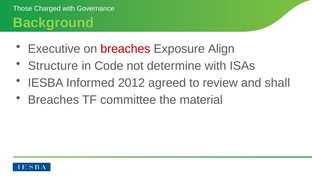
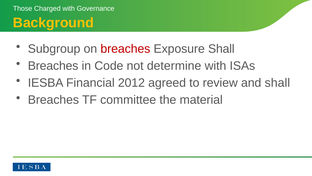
Background colour: light green -> yellow (53, 23)
Executive: Executive -> Subgroup (54, 49)
Exposure Align: Align -> Shall (221, 49)
Structure: Structure -> Breaches (53, 66)
Informed: Informed -> Financial (90, 83)
